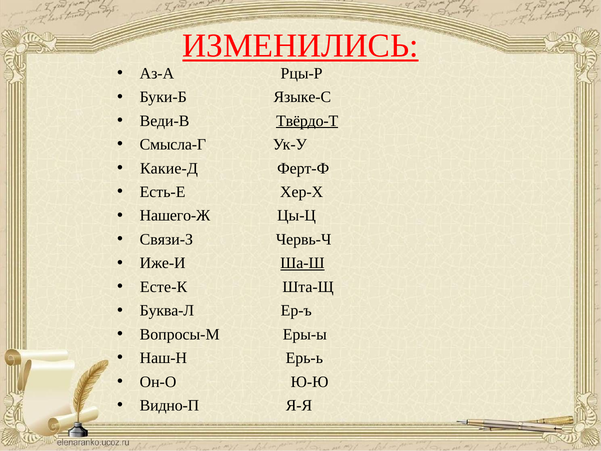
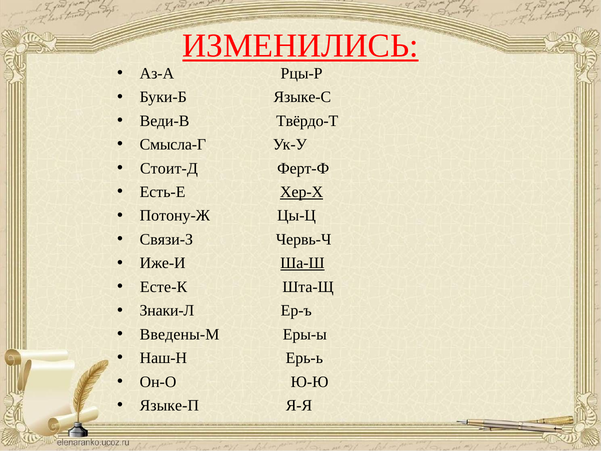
Твёрдо-Т underline: present -> none (307, 121)
Какие-Д: Какие-Д -> Стоит-Д (169, 168)
Хер-Х underline: none -> present (302, 192)
Нашего-Ж: Нашего-Ж -> Потону-Ж (175, 216)
Буква-Л: Буква-Л -> Знаки-Л (167, 310)
Вопросы-М: Вопросы-М -> Введены-М (180, 334)
Видно-П: Видно-П -> Языке-П (169, 405)
